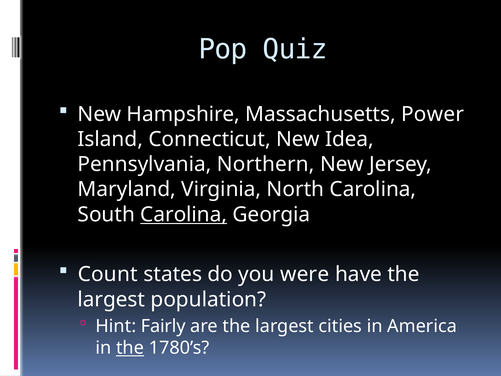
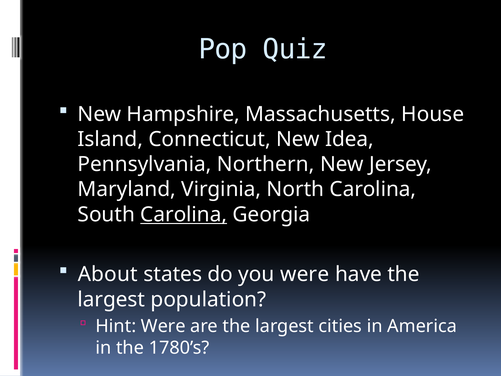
Power: Power -> House (433, 114)
Count: Count -> About (108, 274)
Hint Fairly: Fairly -> Were (163, 326)
the underline: present -> none (130, 348)
